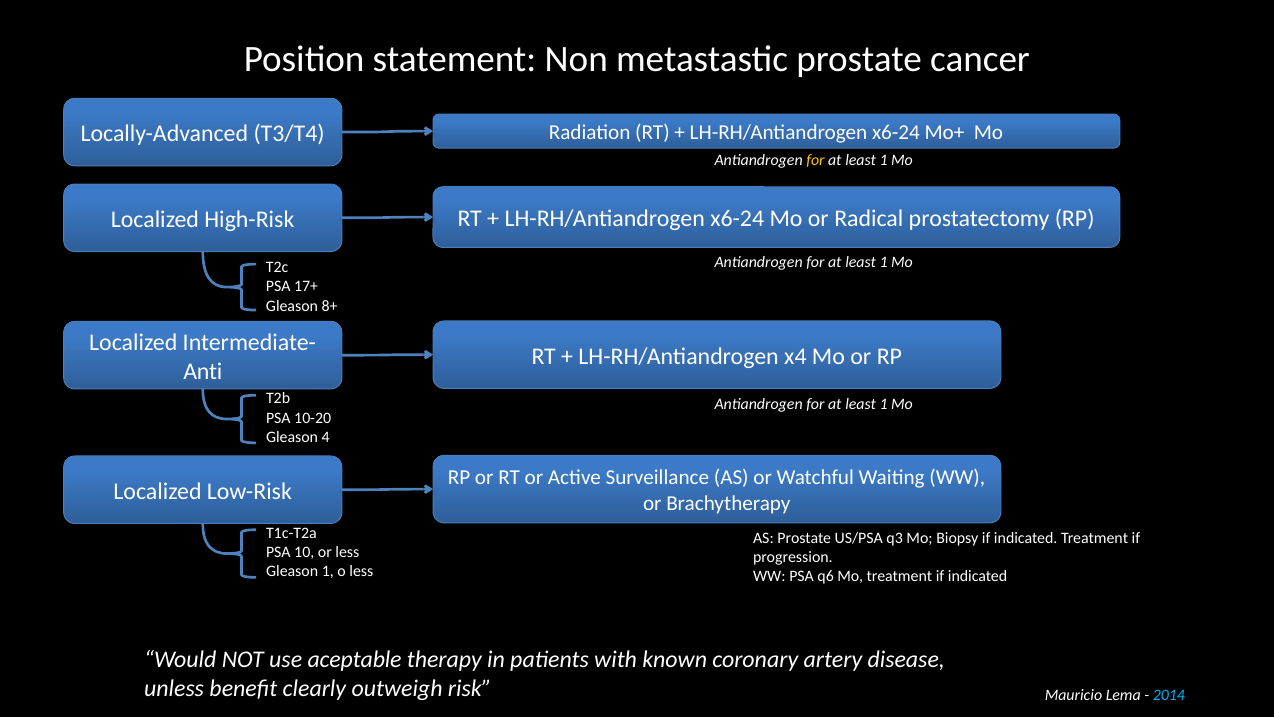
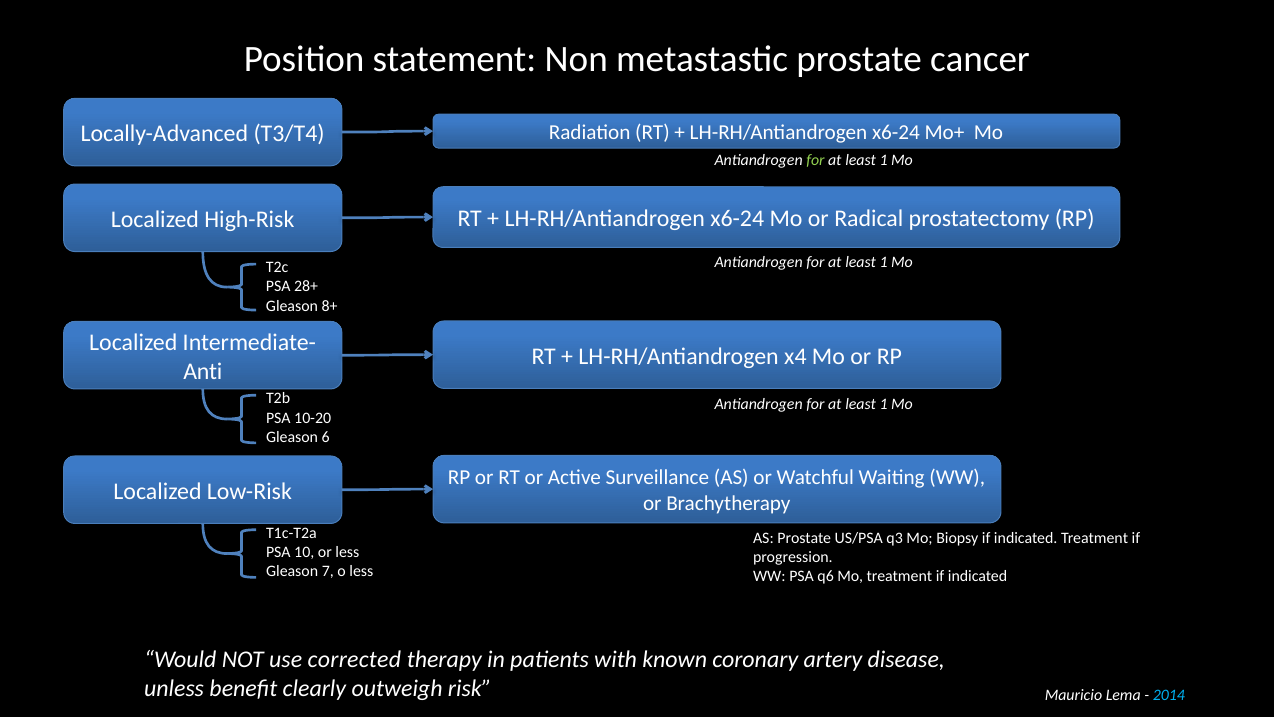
for colour: yellow -> light green (815, 160)
17+: 17+ -> 28+ (306, 287)
4: 4 -> 6 (326, 437)
Gleason 1: 1 -> 7 (328, 571)
aceptable: aceptable -> corrected (354, 660)
